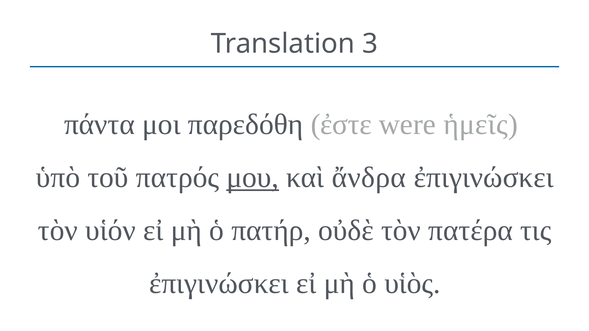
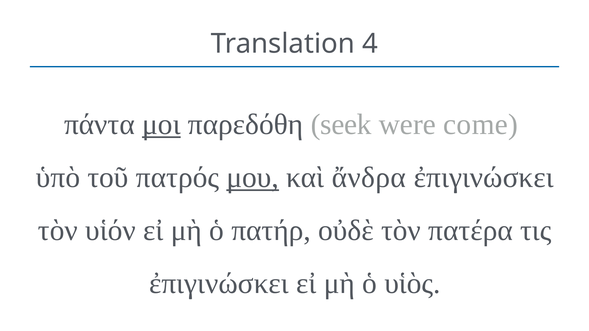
3: 3 -> 4 (370, 44)
μοι underline: none -> present (161, 125)
ἐστε: ἐστε -> seek (341, 125)
ἡμεῖς: ἡμεῖς -> come (481, 125)
